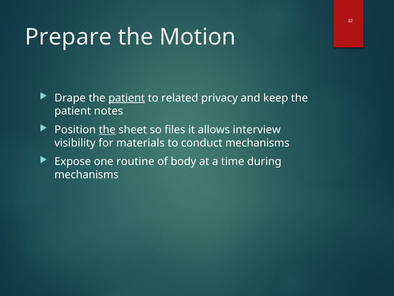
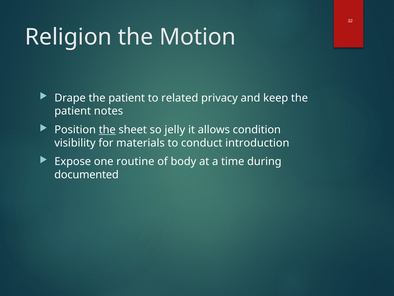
Prepare: Prepare -> Religion (68, 37)
patient underline: present -> none (127, 98)
files: files -> jelly (175, 130)
interview: interview -> condition (257, 130)
conduct mechanisms: mechanisms -> introduction (257, 143)
mechanisms: mechanisms -> documented (86, 174)
